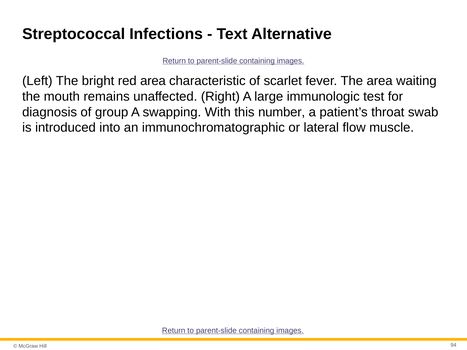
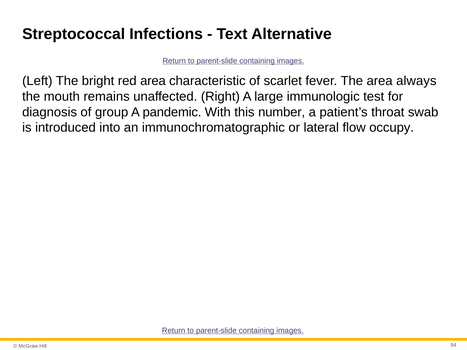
waiting: waiting -> always (416, 81)
swapping: swapping -> pandemic (172, 112)
muscle: muscle -> occupy (392, 128)
